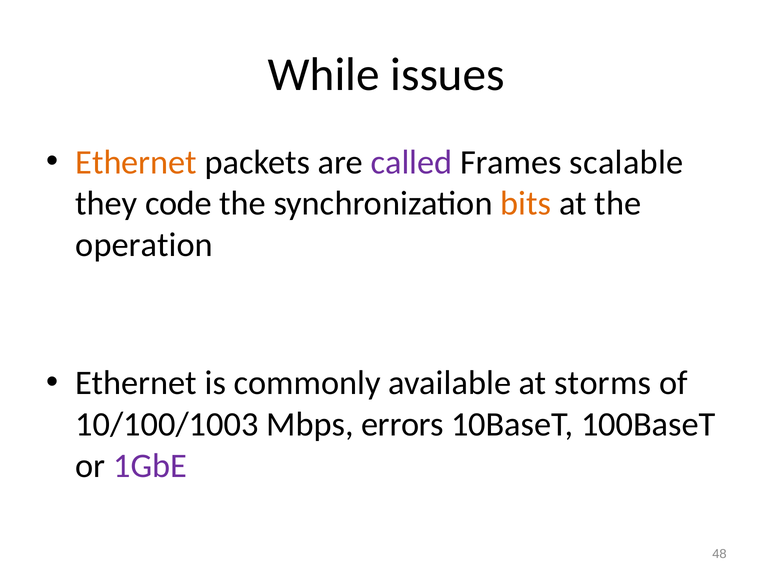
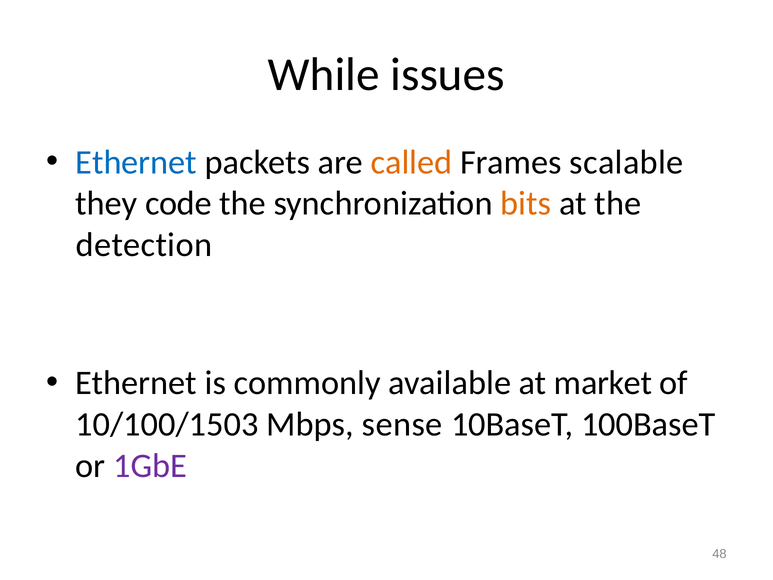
Ethernet colour: orange -> blue (136, 162)
called colour: purple -> orange (411, 162)
operation: operation -> detection (144, 245)
storms: storms -> market (603, 383)
10/100/1003: 10/100/1003 -> 10/100/1503 (167, 424)
errors: errors -> sense (402, 424)
